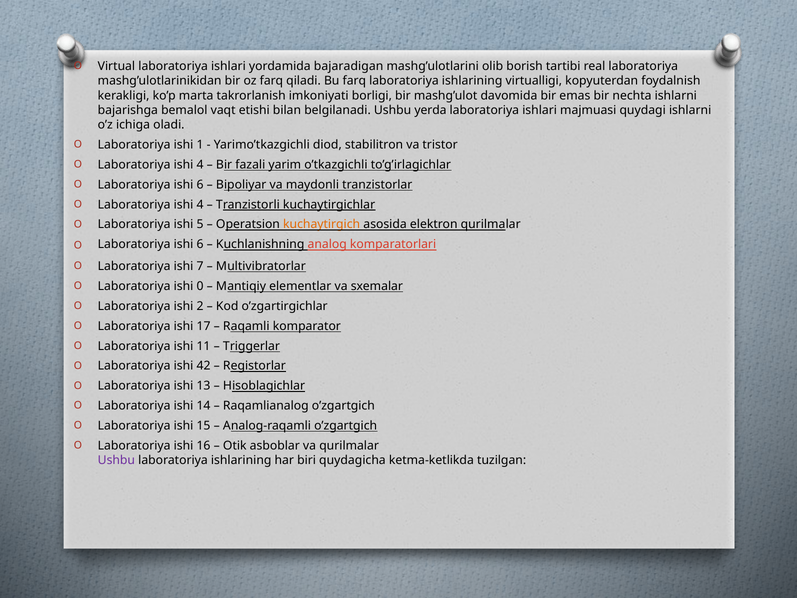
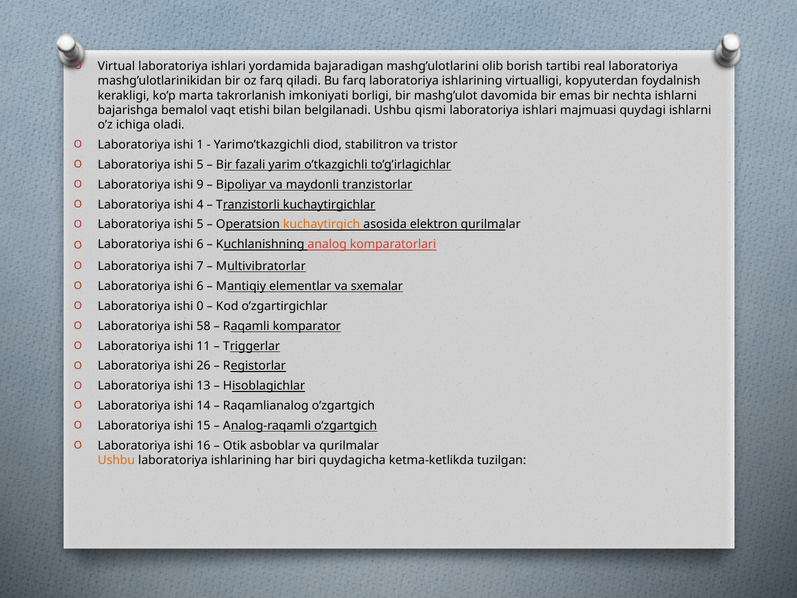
yerda: yerda -> qismi (430, 110)
4: 4 -> 5 (200, 165)
6: 6 -> 9 (200, 185)
0: 0 -> 6 (200, 286)
2: 2 -> 0 (200, 306)
17: 17 -> 58 (204, 326)
42: 42 -> 26 (204, 366)
Ushbu colour: purple -> orange (116, 460)
